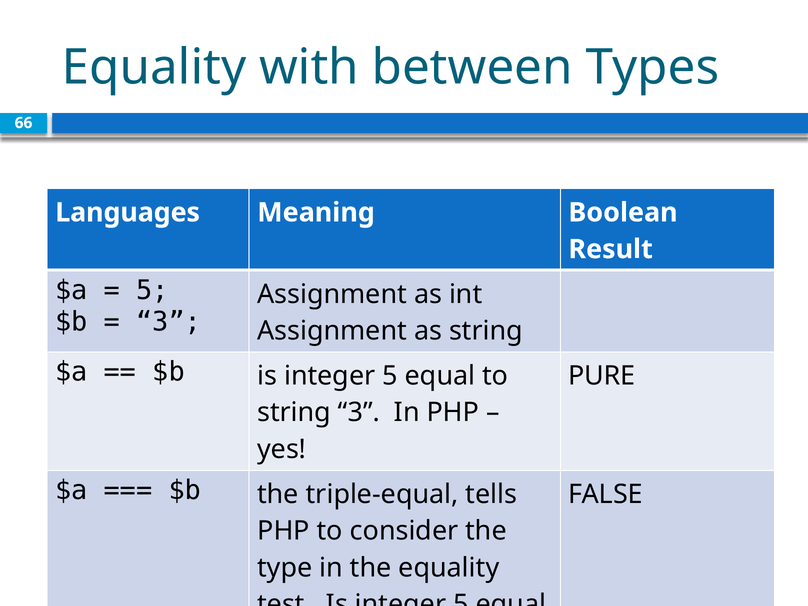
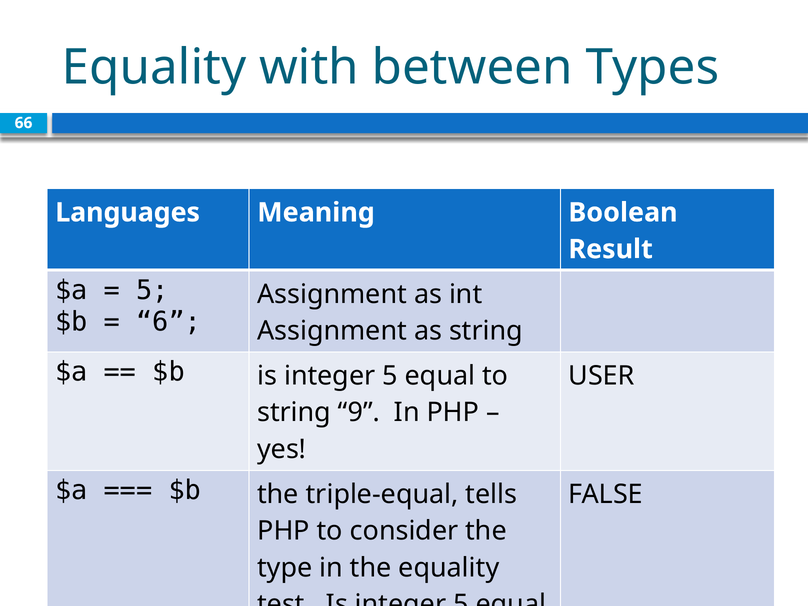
3: 3 -> 6 (169, 322)
PURE: PURE -> USER (602, 376)
string 3: 3 -> 9 (359, 413)
